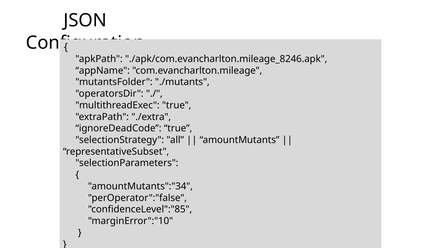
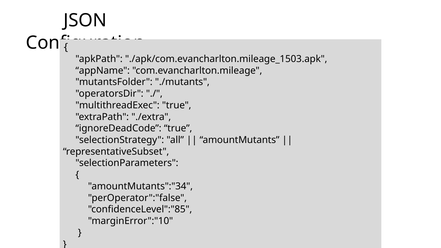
./apk/com.evancharlton.mileage_8246.apk: ./apk/com.evancharlton.mileage_8246.apk -> ./apk/com.evancharlton.mileage_1503.apk (226, 59)
